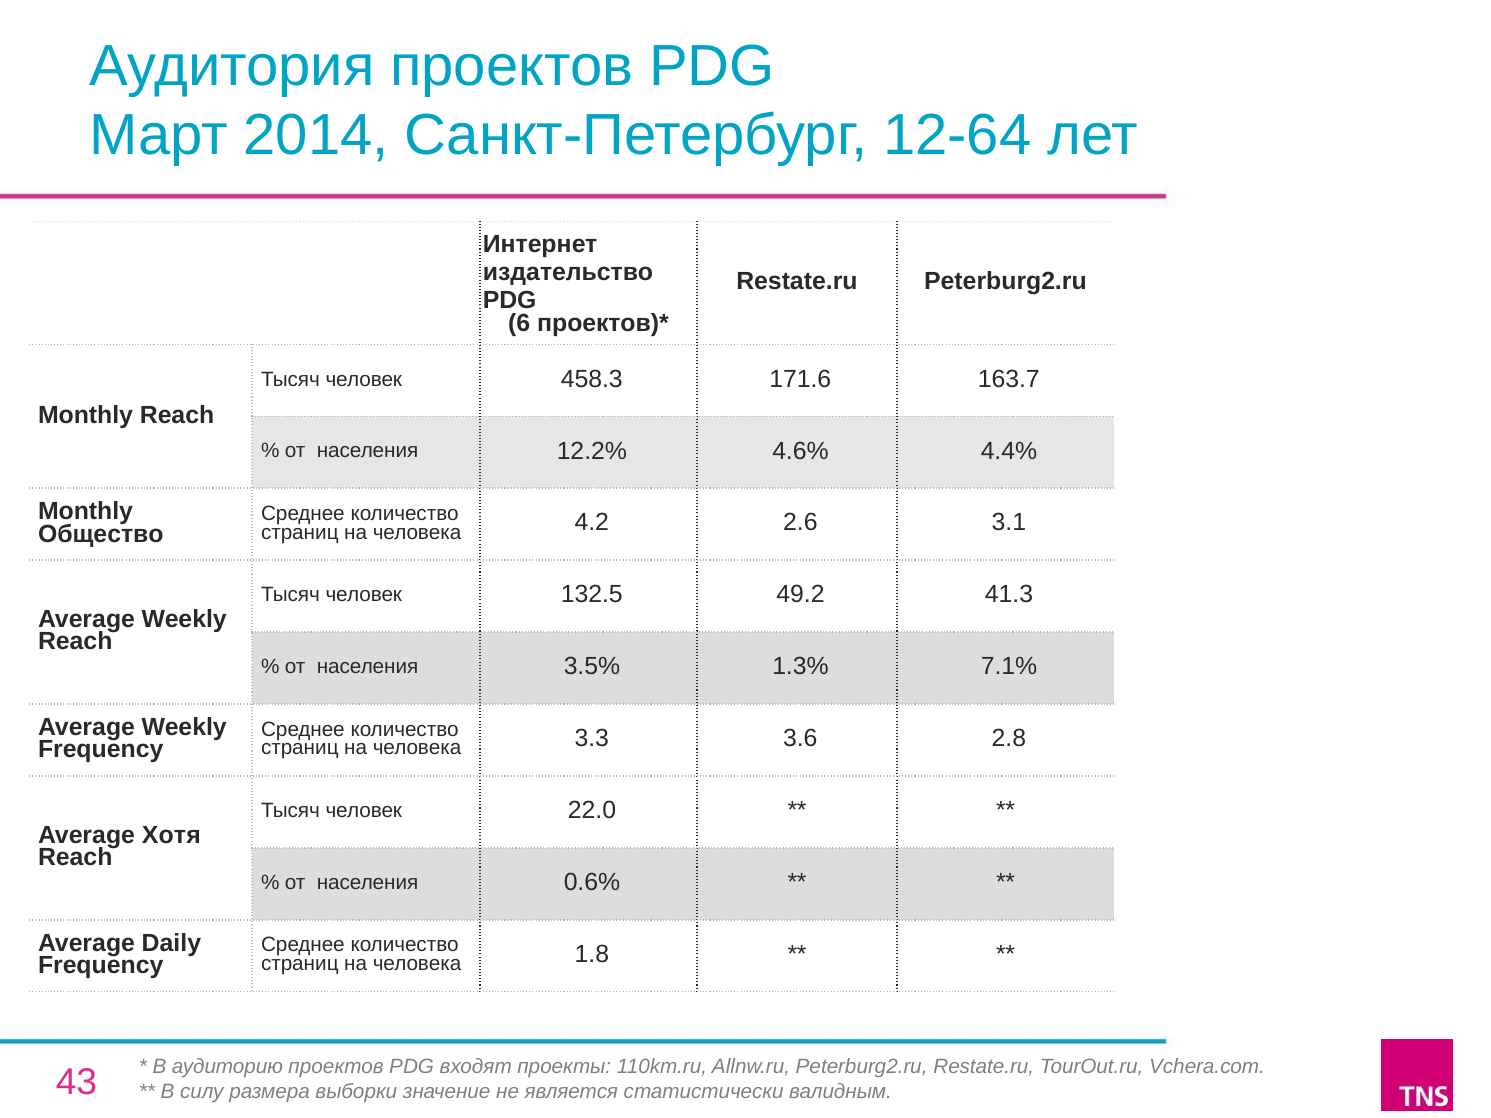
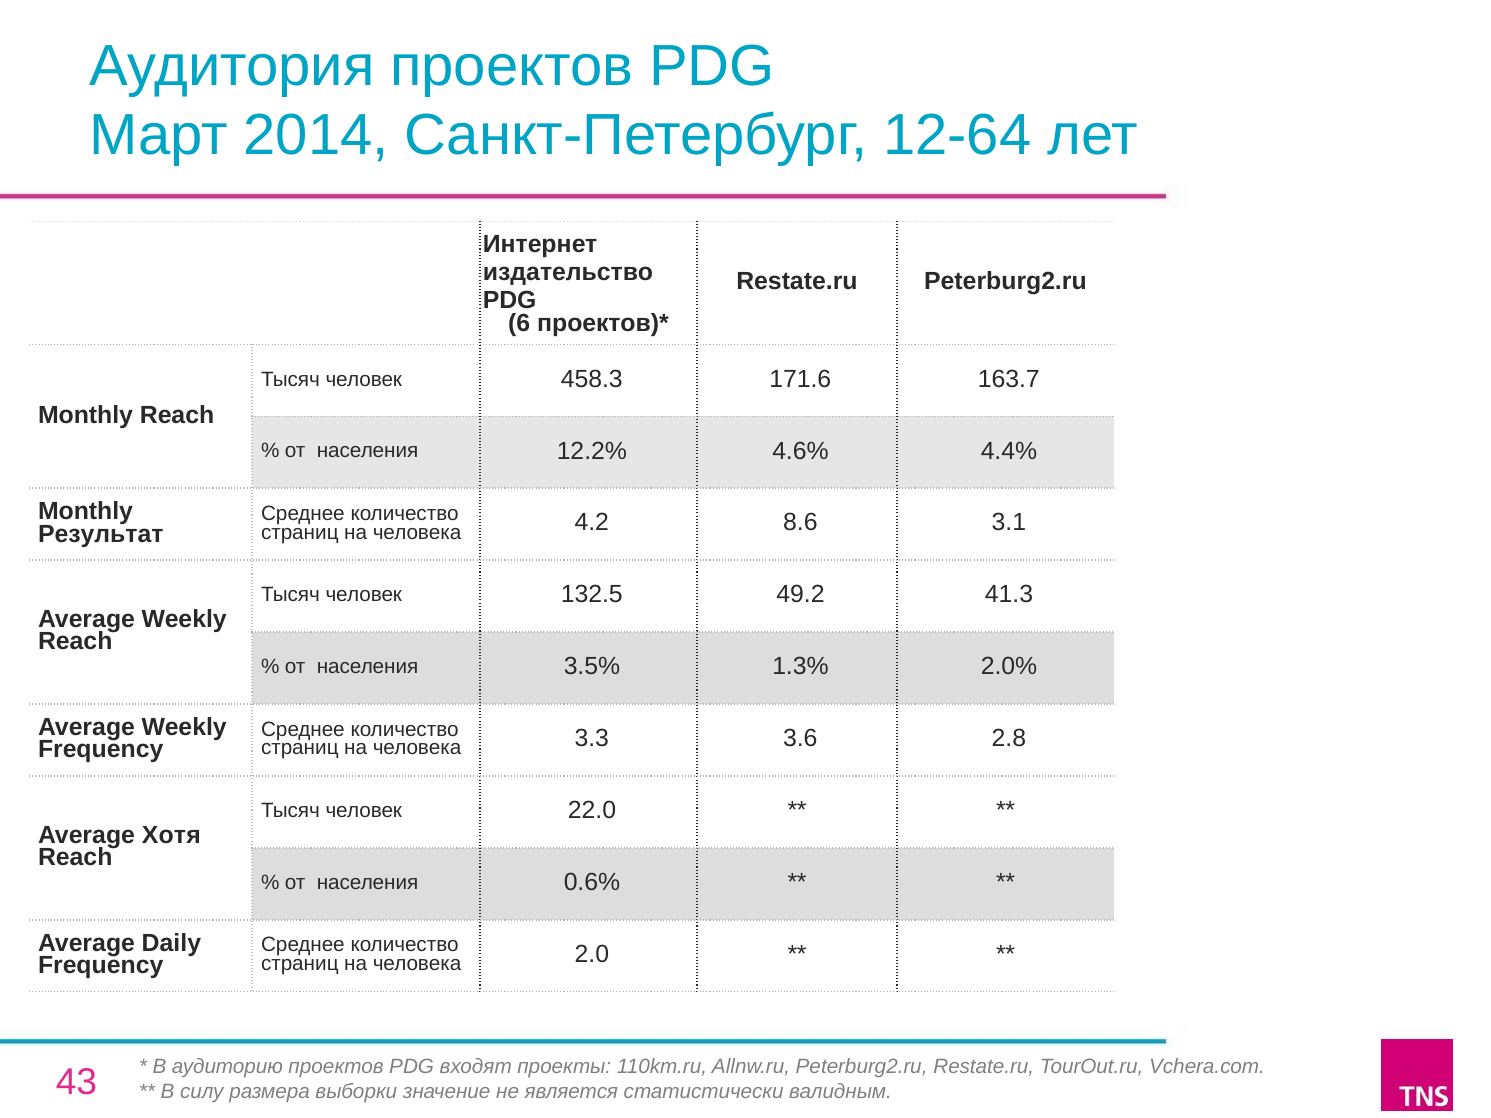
Общество: Общество -> Результат (101, 534)
2.6: 2.6 -> 8.6 (800, 523)
7.1%: 7.1% -> 2.0% (1009, 667)
1.8: 1.8 -> 2.0 (592, 954)
